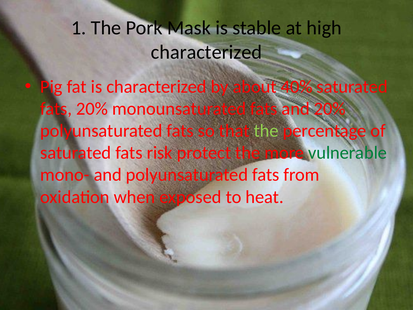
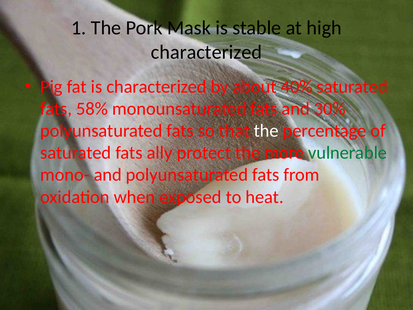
fats 20%: 20% -> 58% (92, 109)
and 20%: 20% -> 30% (330, 109)
the colour: light green -> white (266, 131)
risk: risk -> ally (160, 153)
